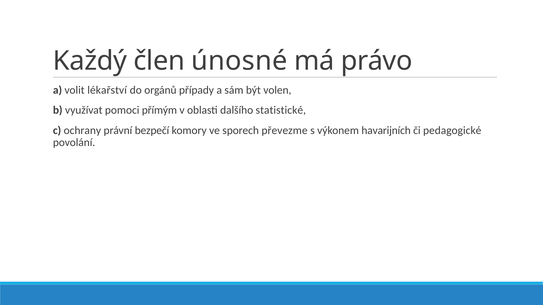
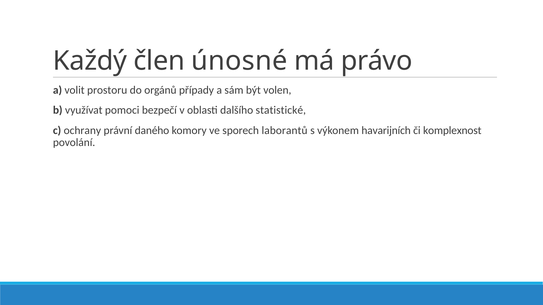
lékařství: lékařství -> prostoru (107, 90)
přímým: přímým -> bezpečí (159, 110)
bezpečí: bezpečí -> daného (152, 131)
převezme: převezme -> laborantů (285, 131)
pedagogické: pedagogické -> komplexnost (452, 131)
